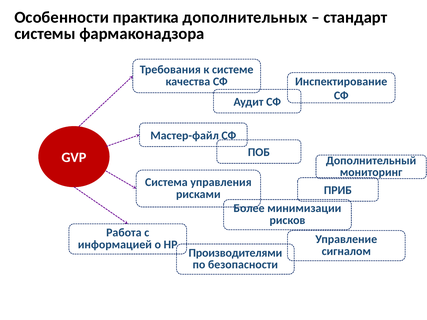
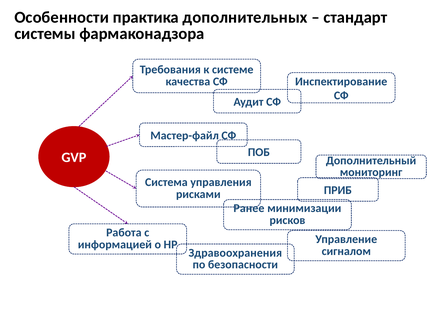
Более: Более -> Ранее (249, 209)
Производителями: Производителями -> Здравоохранения (235, 253)
